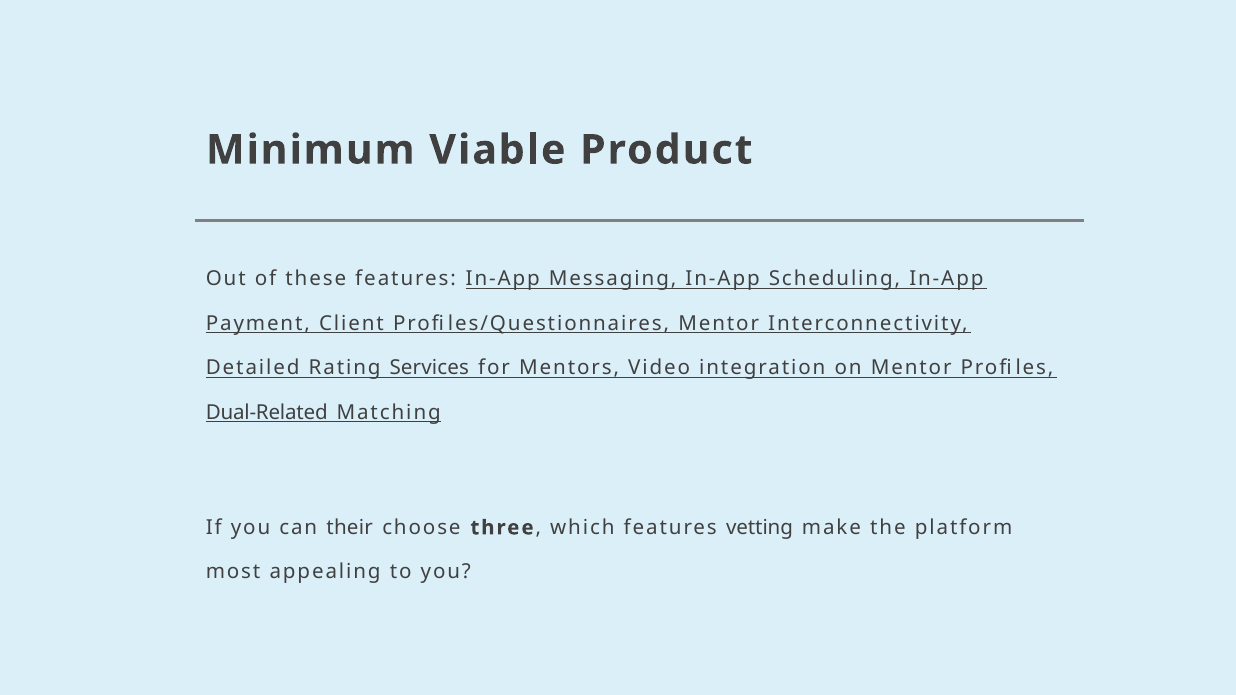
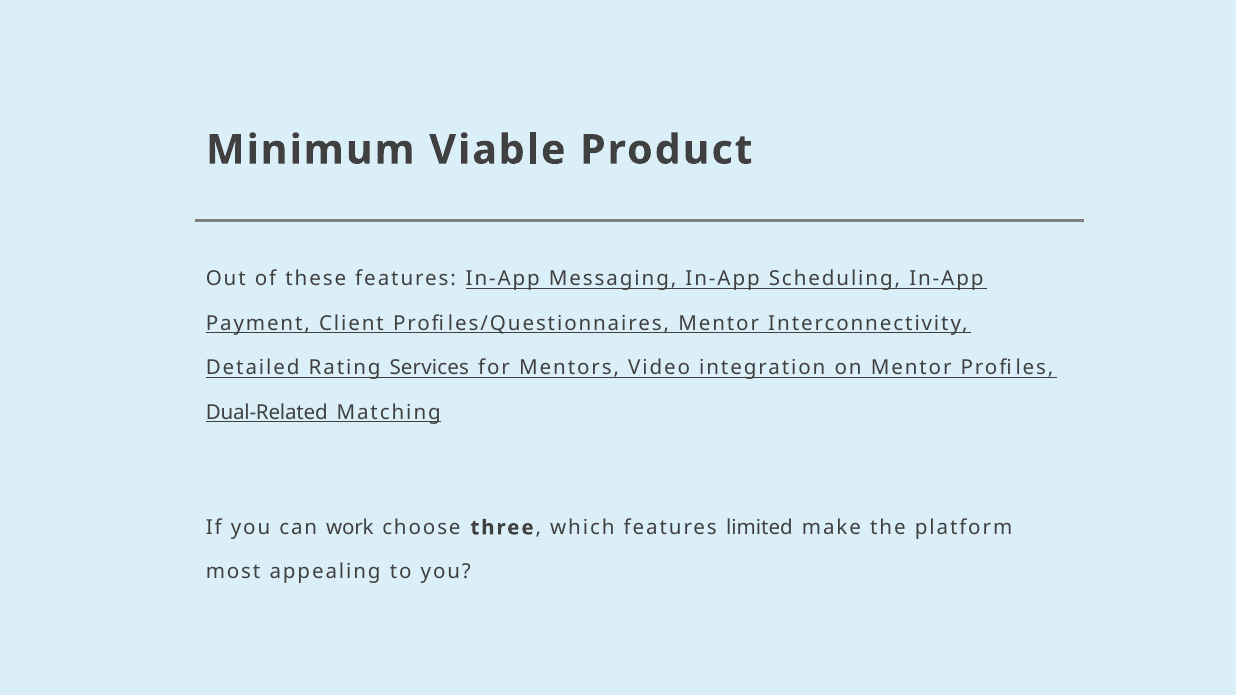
their: their -> work (350, 528)
vetting: vetting -> limited (759, 528)
